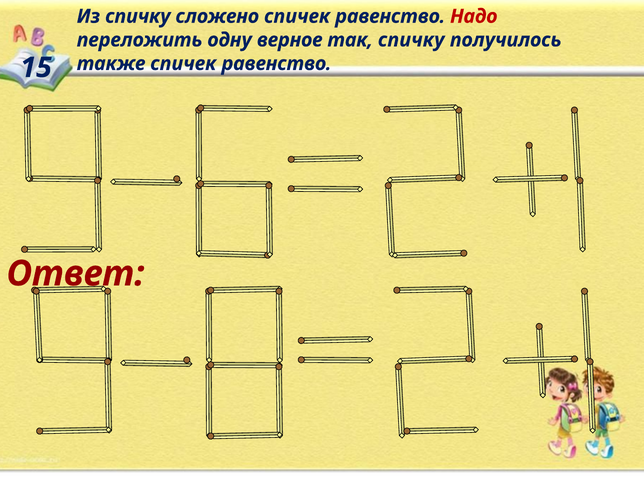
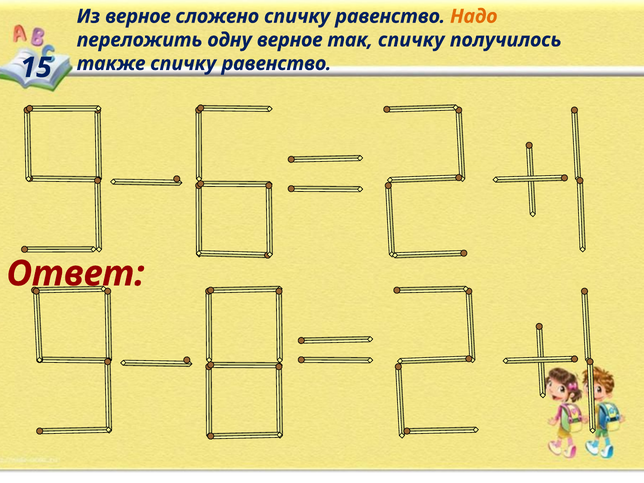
Из спичку: спичку -> верное (138, 16)
сложено спичек: спичек -> спичку (297, 16)
Надо colour: red -> orange (474, 16)
также спичек: спичек -> спичку (183, 64)
